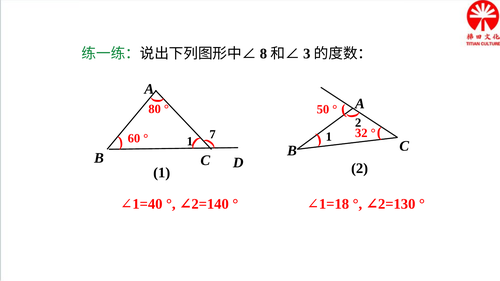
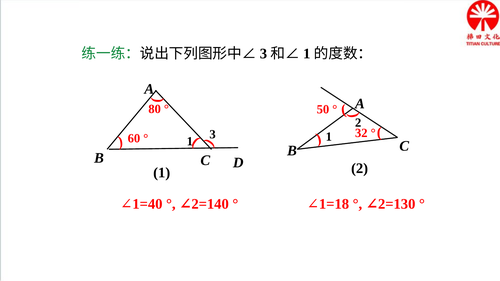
8: 8 -> 3 (263, 54)
3: 3 -> 1 (307, 54)
7: 7 -> 3 (213, 135)
